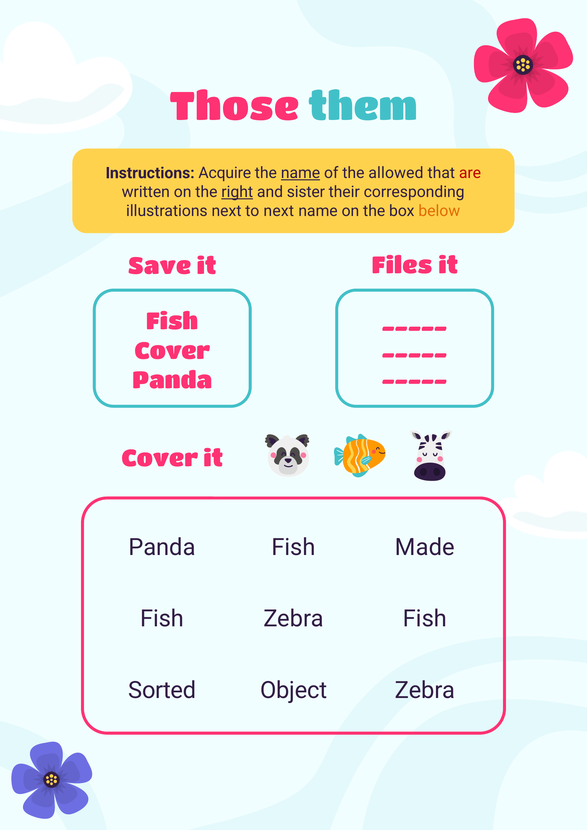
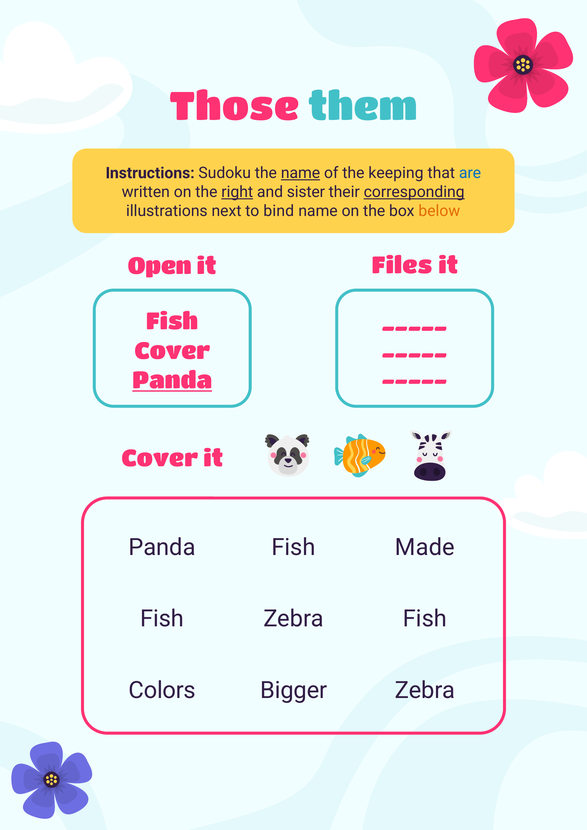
Acquire: Acquire -> Sudoku (225, 173)
allowed: allowed -> keeping (396, 173)
are colour: red -> blue (470, 173)
corresponding underline: none -> present (414, 192)
to next: next -> bind (279, 211)
Save: Save -> Open (160, 266)
Panda underline: none -> present (172, 381)
Sorted: Sorted -> Colors (162, 690)
Object: Object -> Bigger (294, 690)
